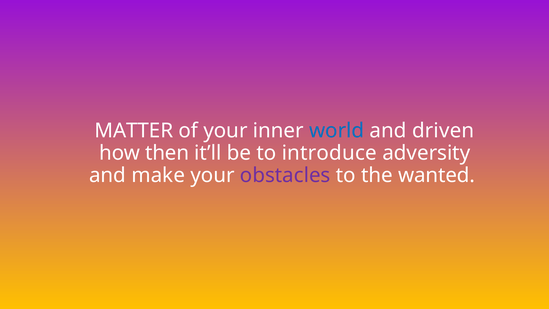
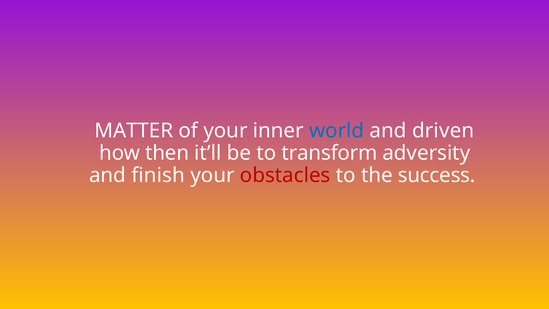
introduce: introduce -> transform (329, 153)
make: make -> finish (158, 175)
obstacles colour: purple -> red (285, 175)
wanted: wanted -> success (437, 175)
